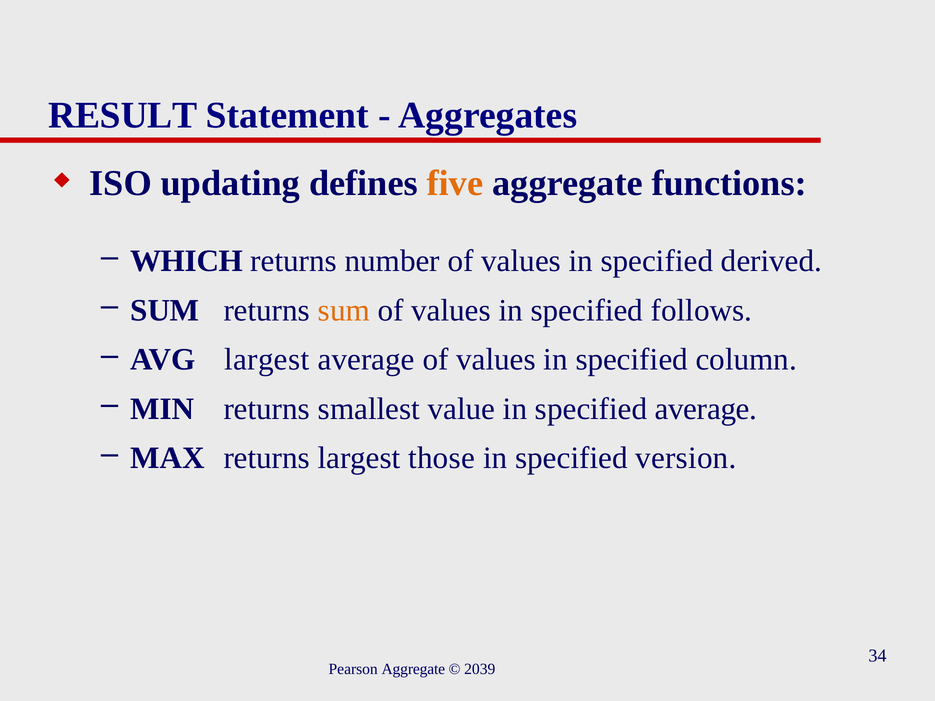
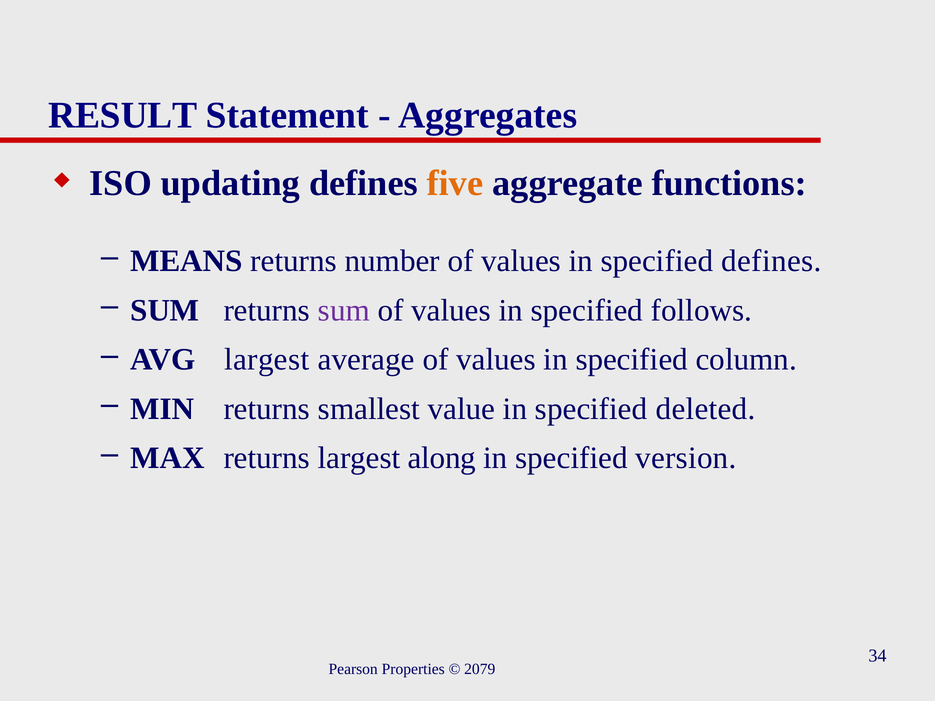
WHICH: WHICH -> MEANS (186, 261)
specified derived: derived -> defines (771, 261)
sum colour: orange -> purple (344, 310)
specified average: average -> deleted (706, 409)
those: those -> along (442, 458)
Pearson Aggregate: Aggregate -> Properties (413, 669)
2039: 2039 -> 2079 (480, 669)
